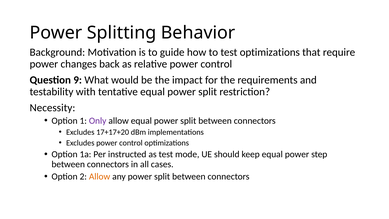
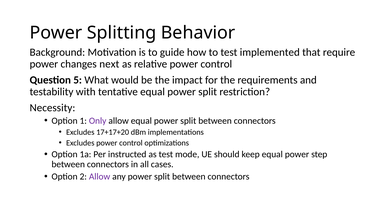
test optimizations: optimizations -> implemented (270, 52)
back: back -> next (109, 64)
9: 9 -> 5 (78, 80)
Allow colour: orange -> purple (100, 176)
